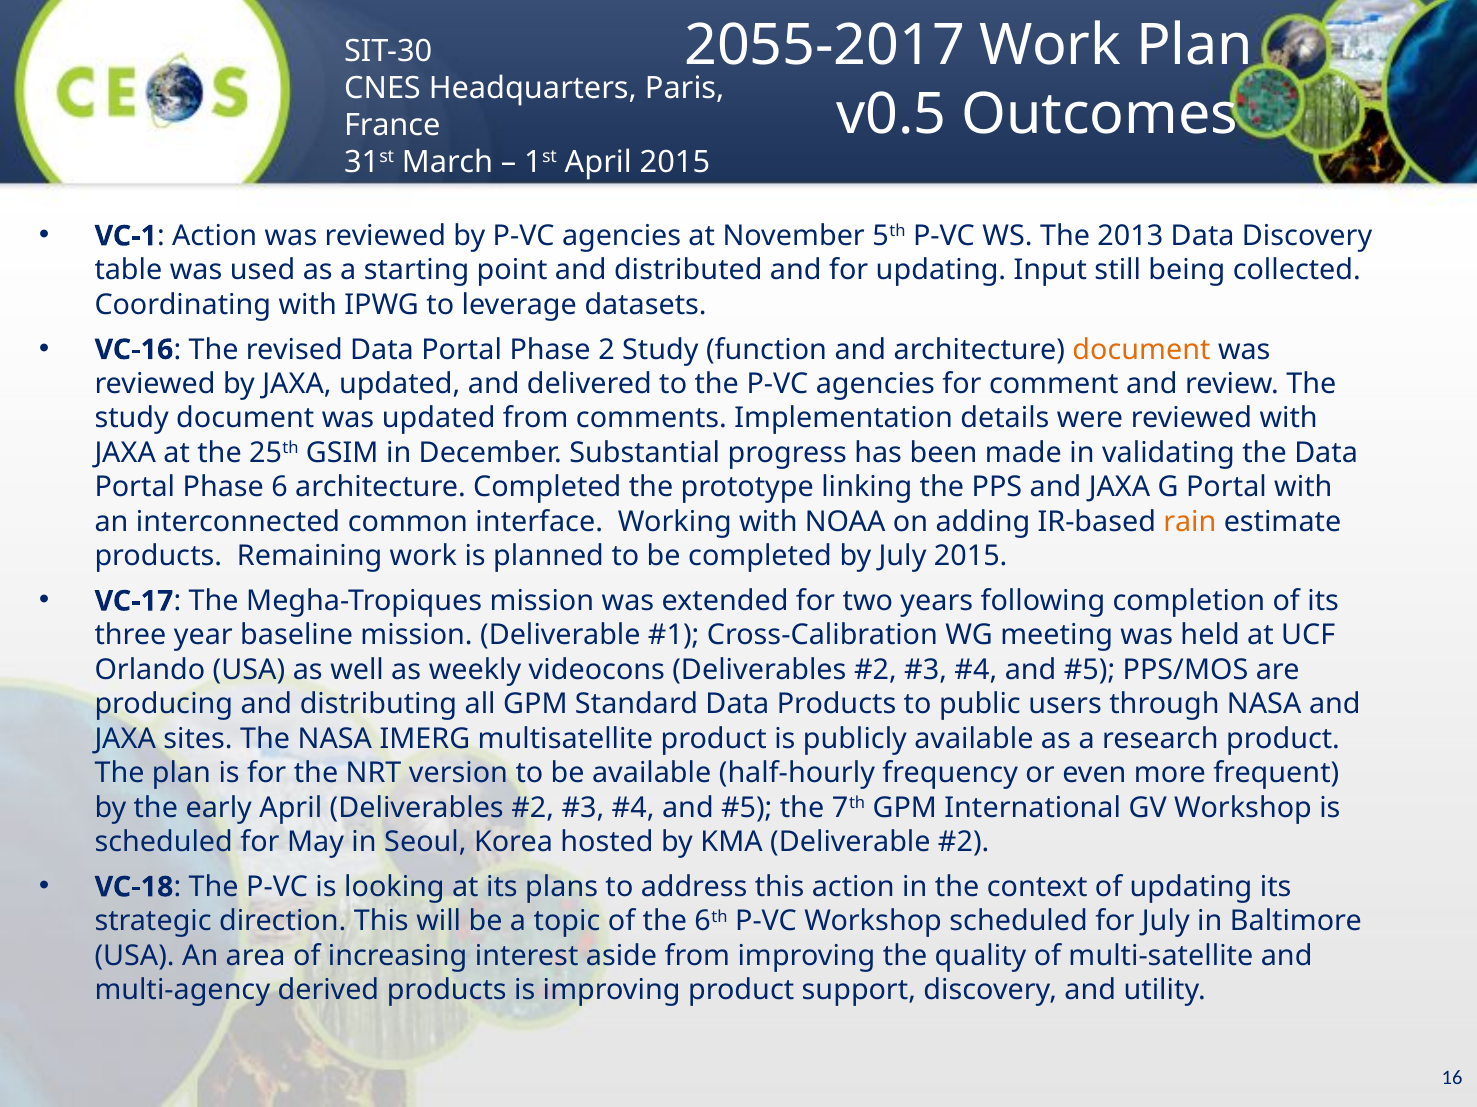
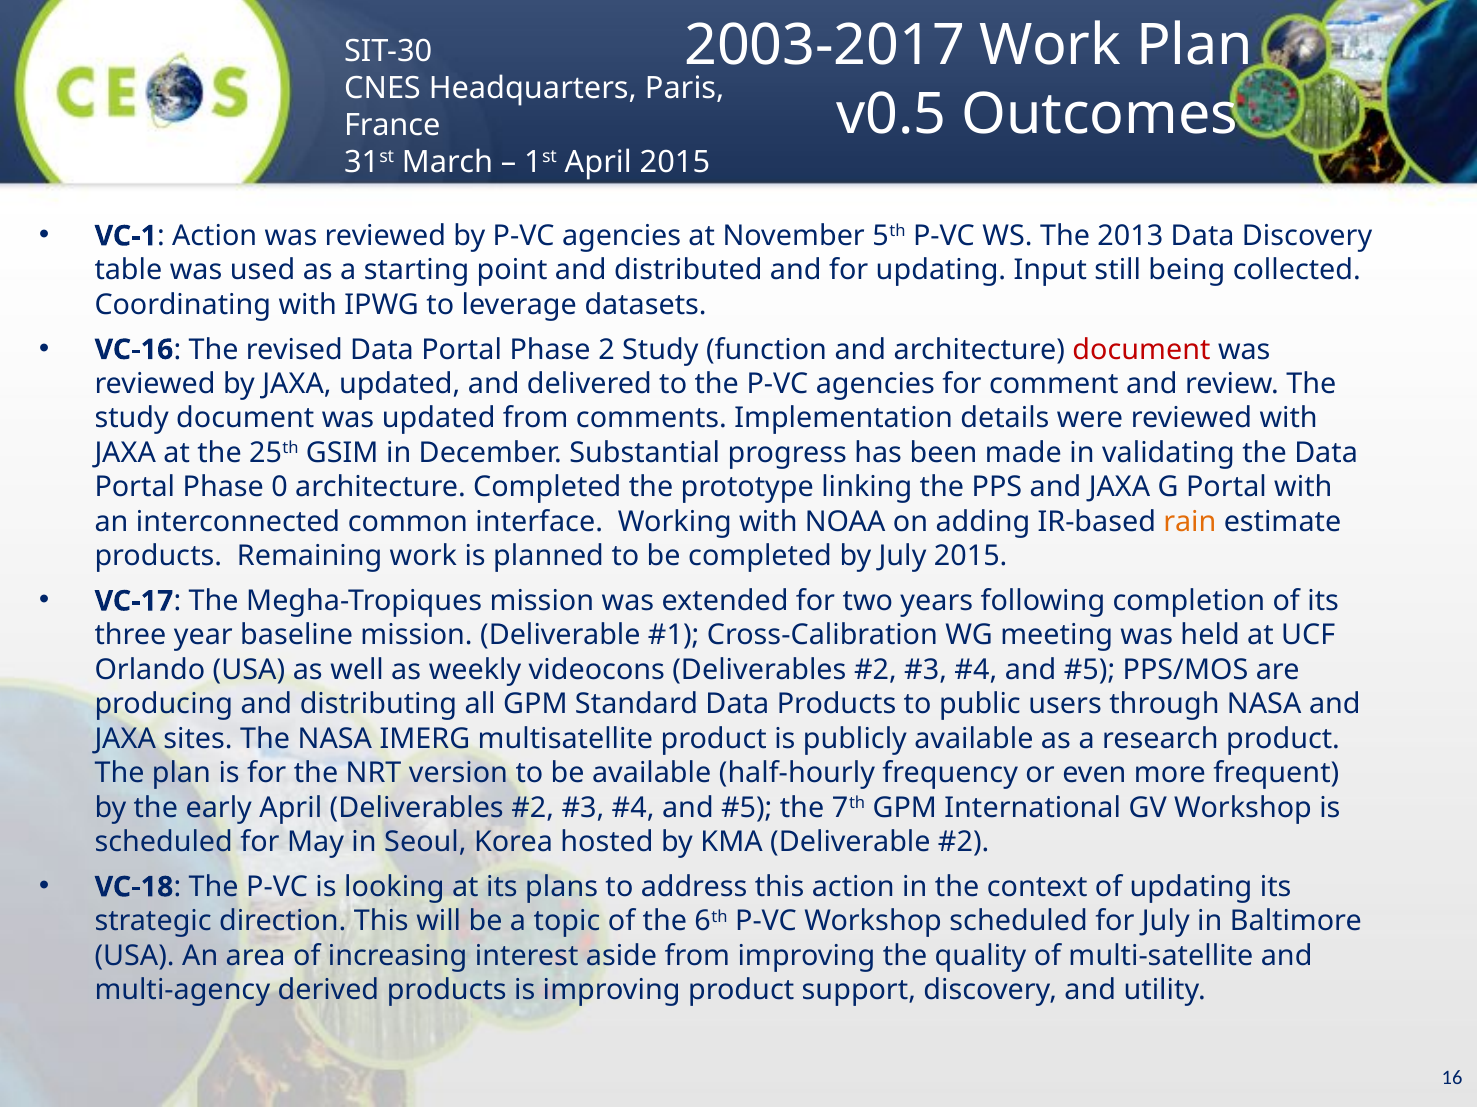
2055-2017: 2055-2017 -> 2003-2017 (825, 46)
document colour: orange -> red (1141, 350)
6: 6 -> 0 (280, 488)
